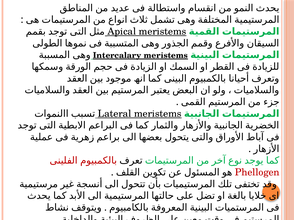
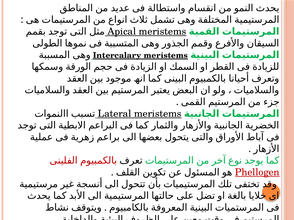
Phellogen underline: none -> present (257, 173)
